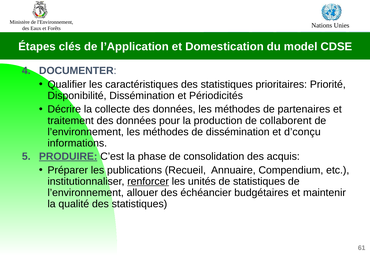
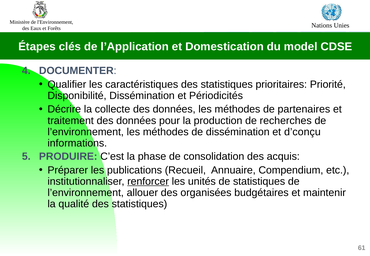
collaborent: collaborent -> recherches (286, 121)
PRODUIRE underline: present -> none (68, 157)
échéancier: échéancier -> organisées (206, 193)
